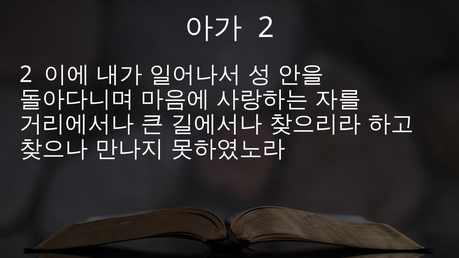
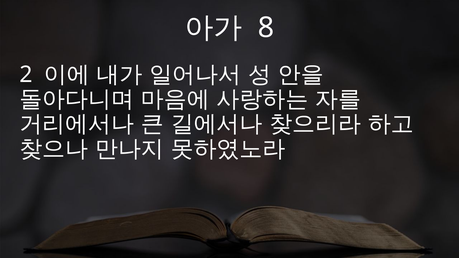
2: 2 -> 8 (266, 28)
